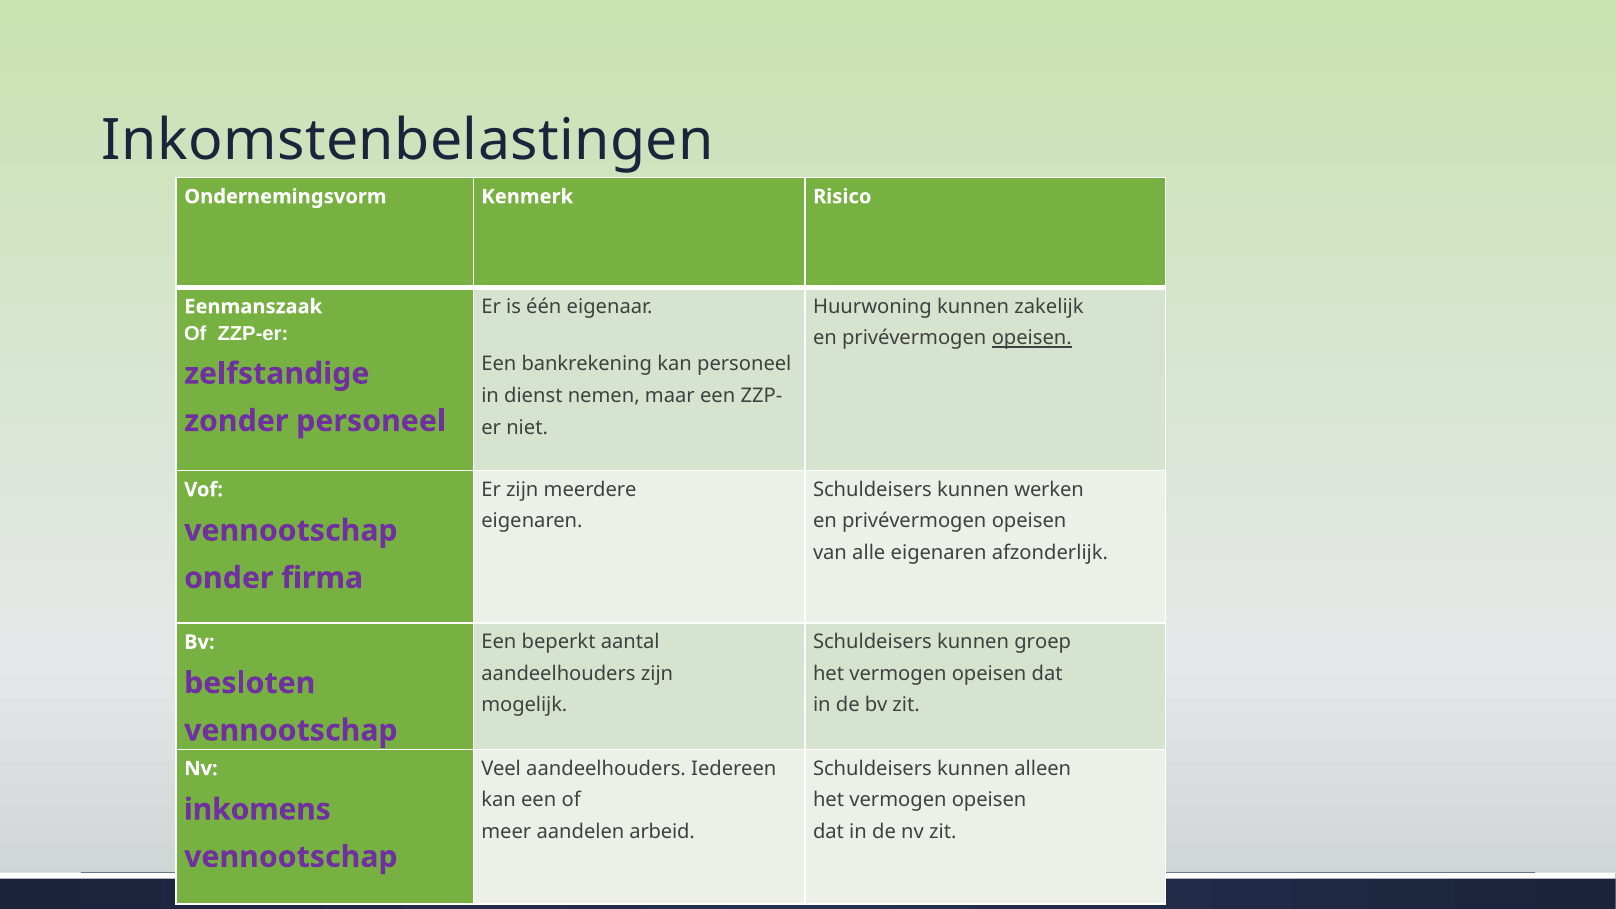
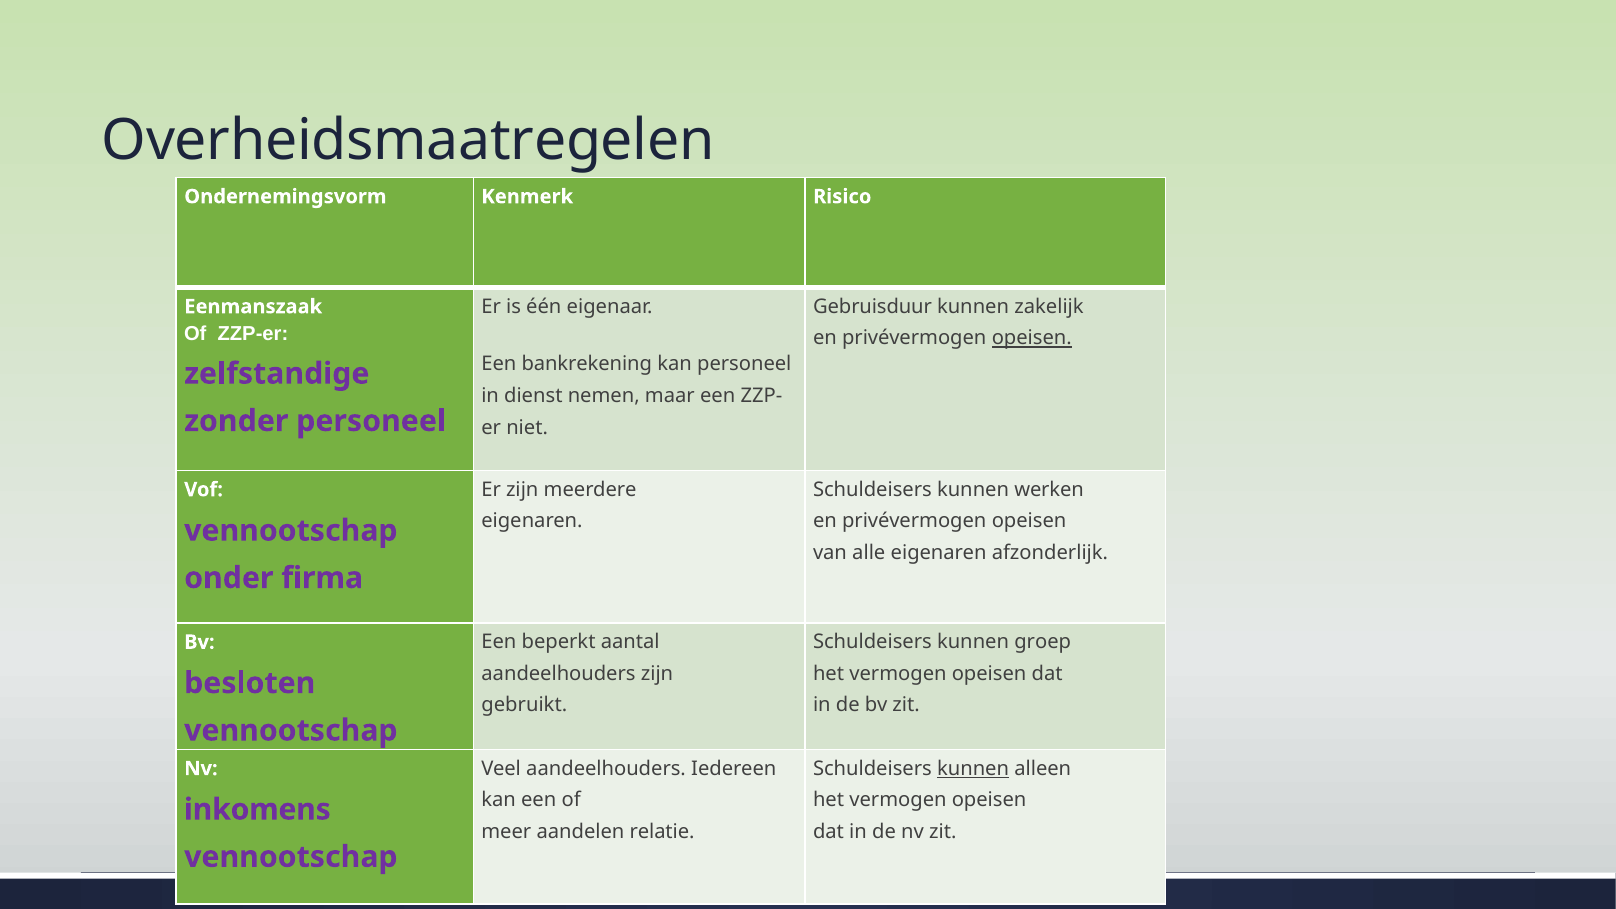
Inkomstenbelastingen: Inkomstenbelastingen -> Overheidsmaatregelen (408, 140)
Huurwoning: Huurwoning -> Gebruisduur (873, 307)
mogelijk: mogelijk -> gebruikt (524, 705)
kunnen underline: none -> present (973, 769)
arbeid: arbeid -> relatie (662, 832)
